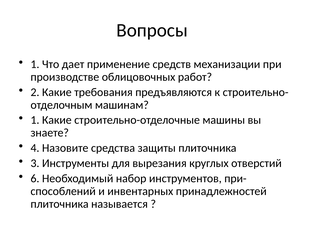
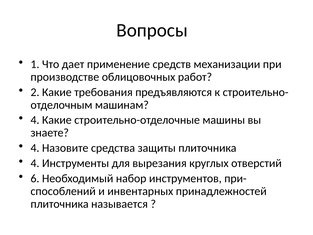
1: 1 -> 4 (35, 120)
3: 3 -> 4 (35, 163)
